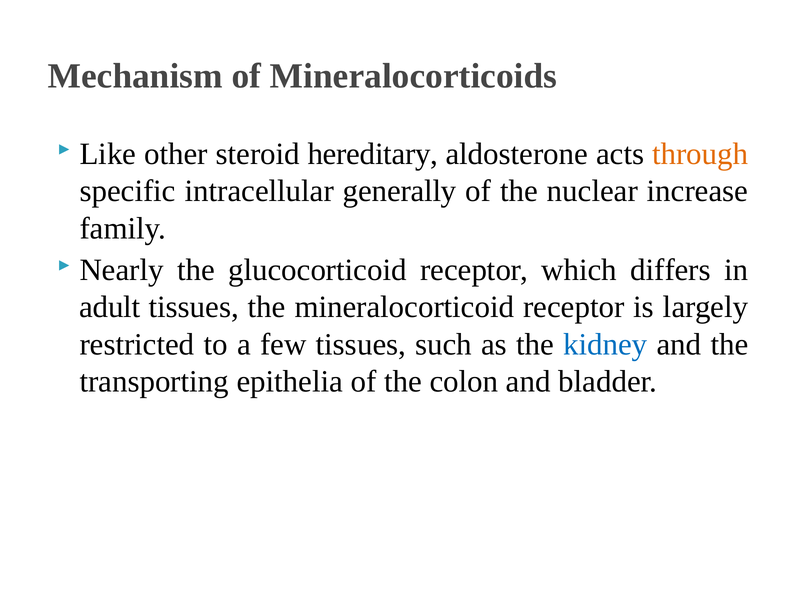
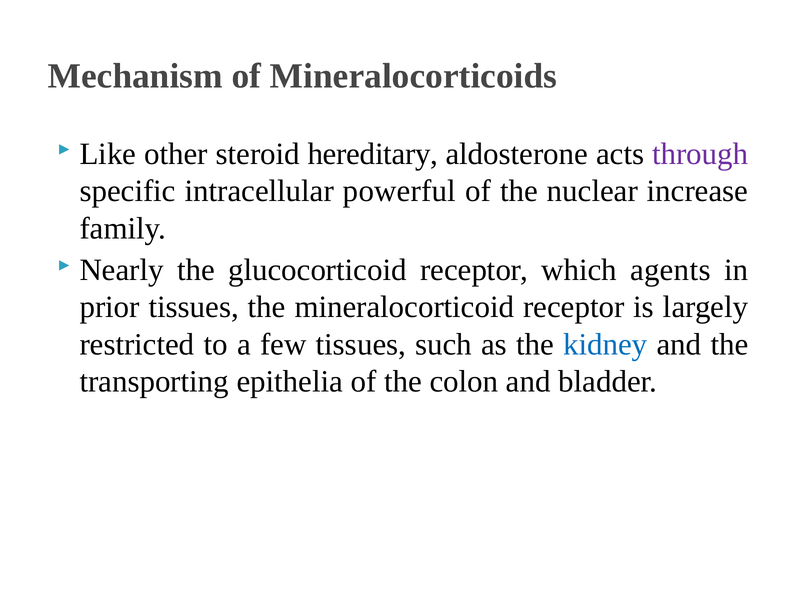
through colour: orange -> purple (700, 154)
generally: generally -> powerful (399, 191)
differs: differs -> agents (670, 270)
adult: adult -> prior (110, 307)
